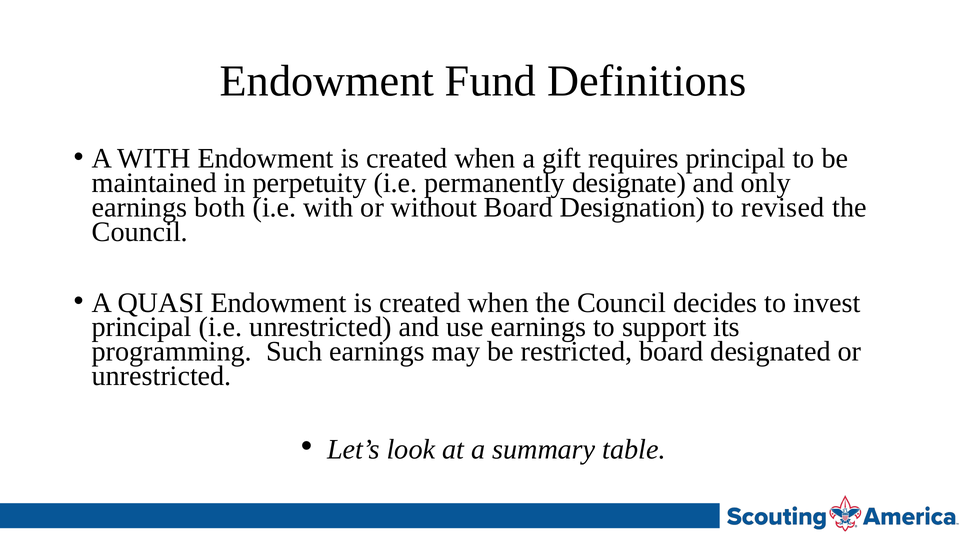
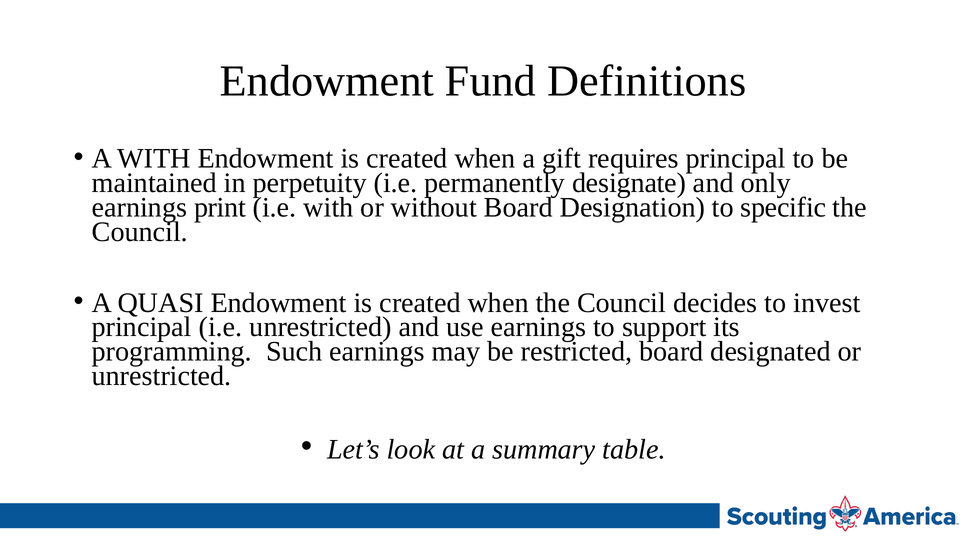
both: both -> print (220, 207)
revised: revised -> specific (783, 207)
